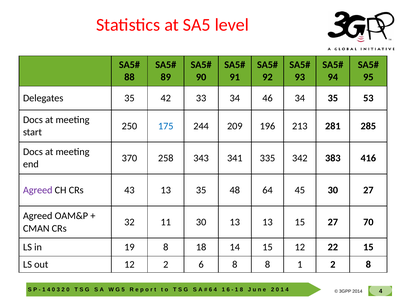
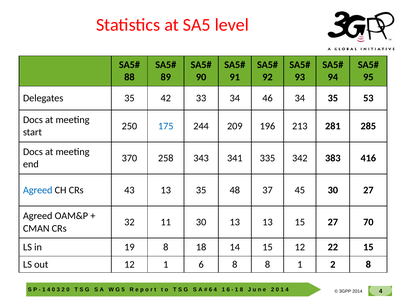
Agreed colour: purple -> blue (38, 190)
64: 64 -> 37 (268, 190)
12 2: 2 -> 1 (166, 265)
